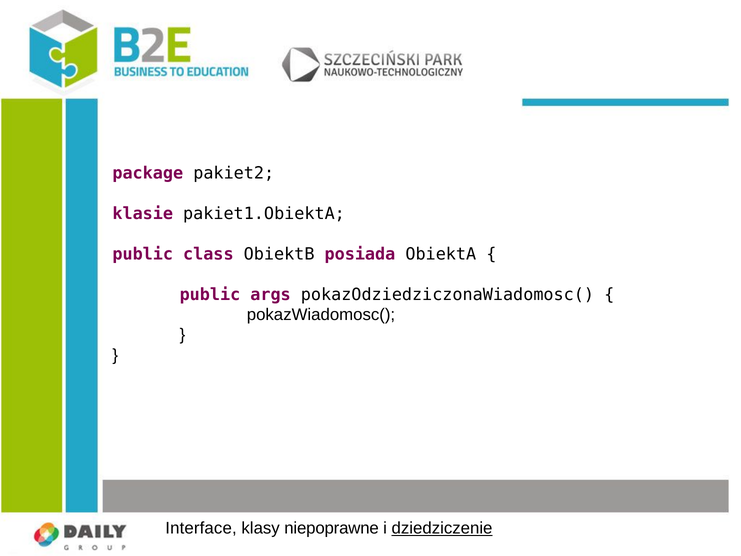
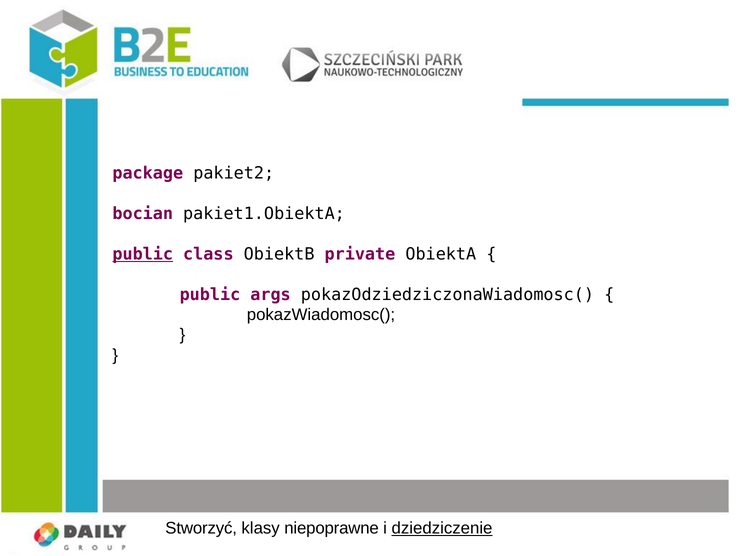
klasie: klasie -> bocian (143, 214)
public underline: none -> present (143, 254)
posiada: posiada -> private (360, 254)
Interface: Interface -> Stworzyć (201, 528)
